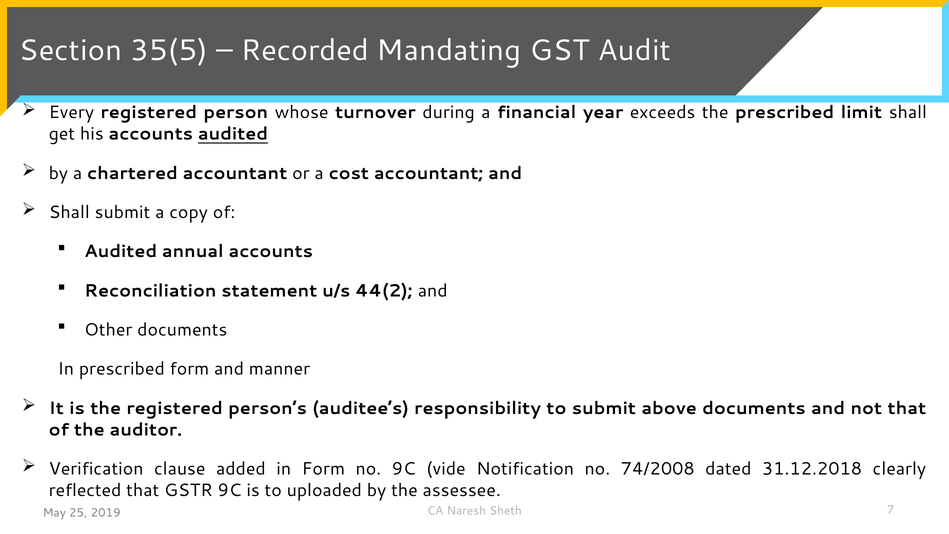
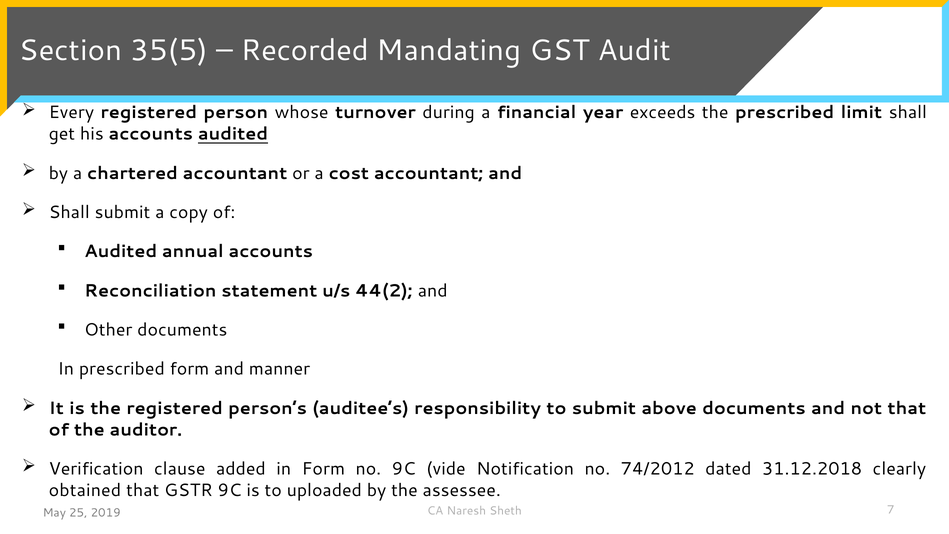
74/2008: 74/2008 -> 74/2012 (658, 469)
reflected: reflected -> obtained (85, 490)
